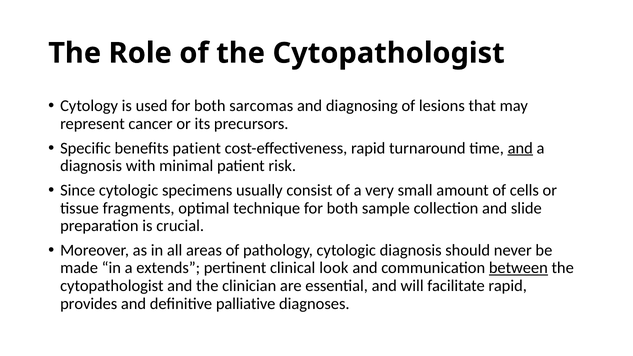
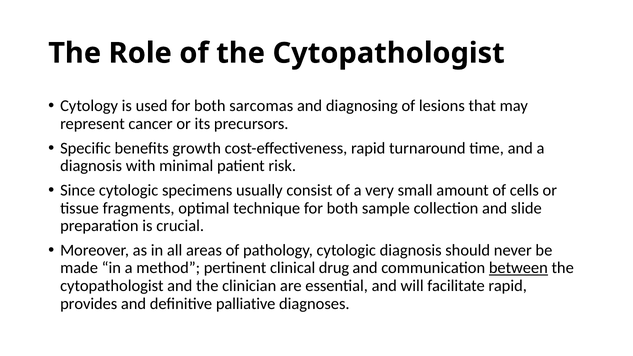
benefits patient: patient -> growth (197, 148)
and underline: present -> none (520, 148)
extends: extends -> method (168, 268)
look: look -> drug (334, 268)
